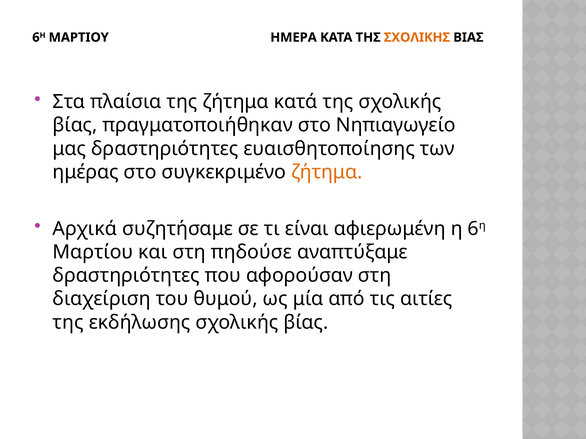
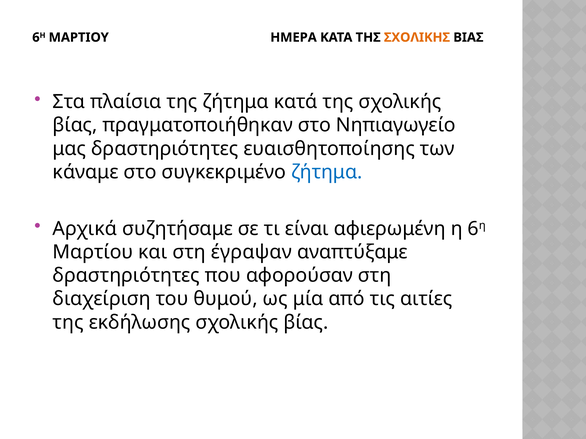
ημέρας: ημέρας -> κάναμε (86, 172)
ζήτημα colour: orange -> blue (327, 172)
πηδούσε: πηδούσε -> έγραψαν (251, 252)
